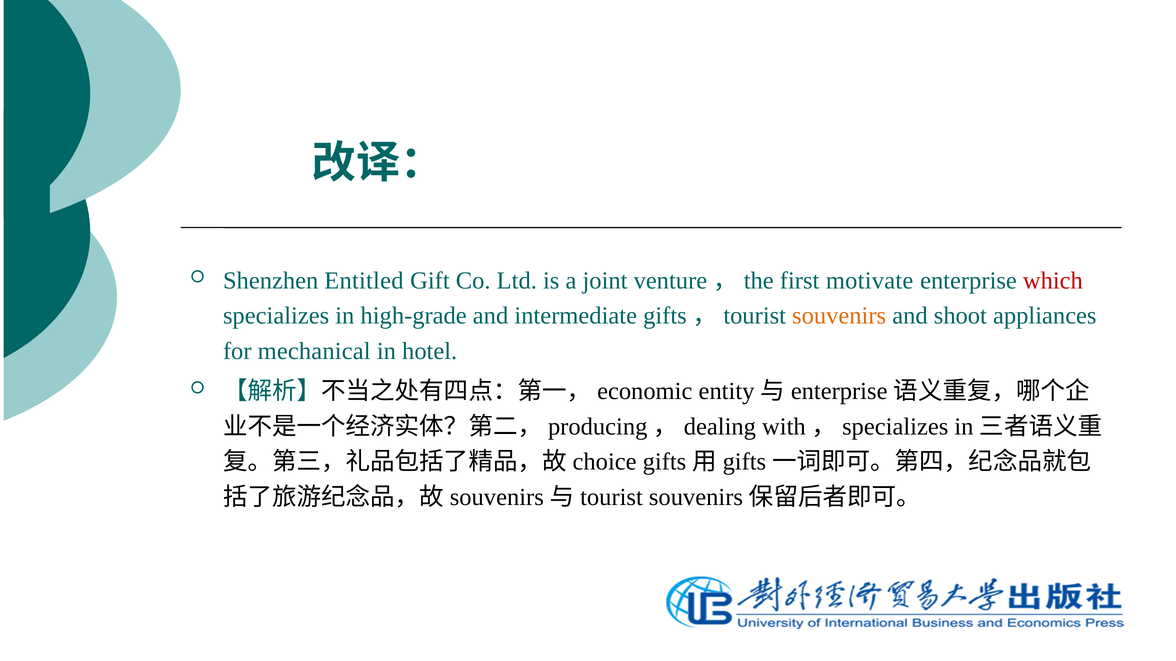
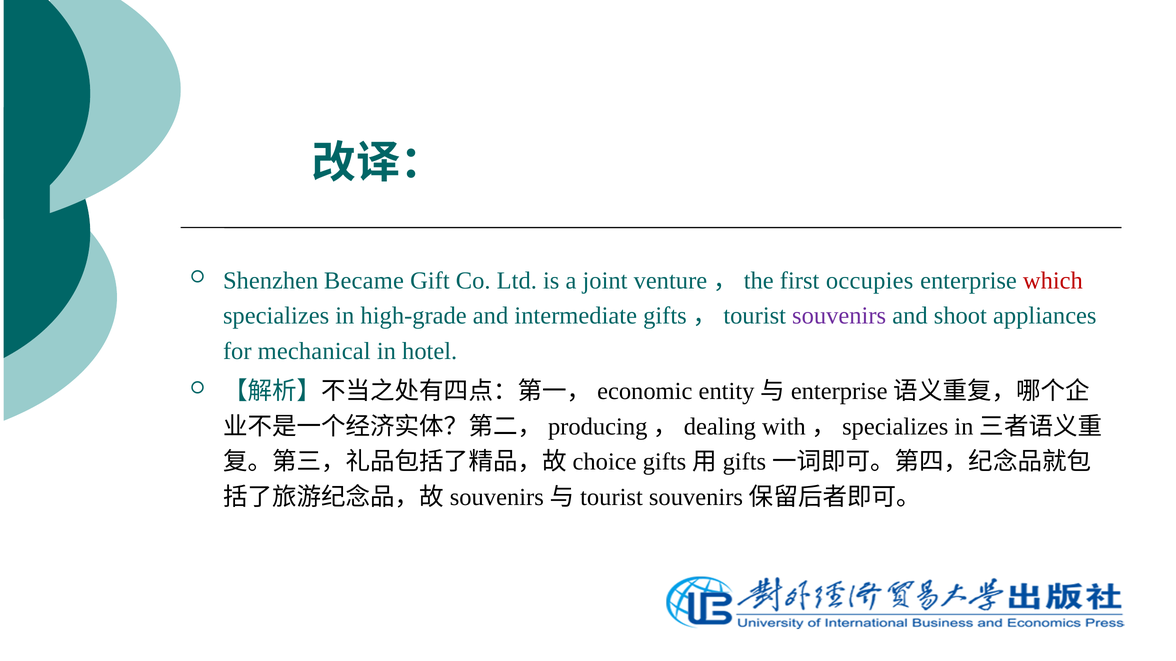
Entitled: Entitled -> Became (364, 281)
motivate: motivate -> occupies (870, 281)
souvenirs colour: orange -> purple (839, 316)
